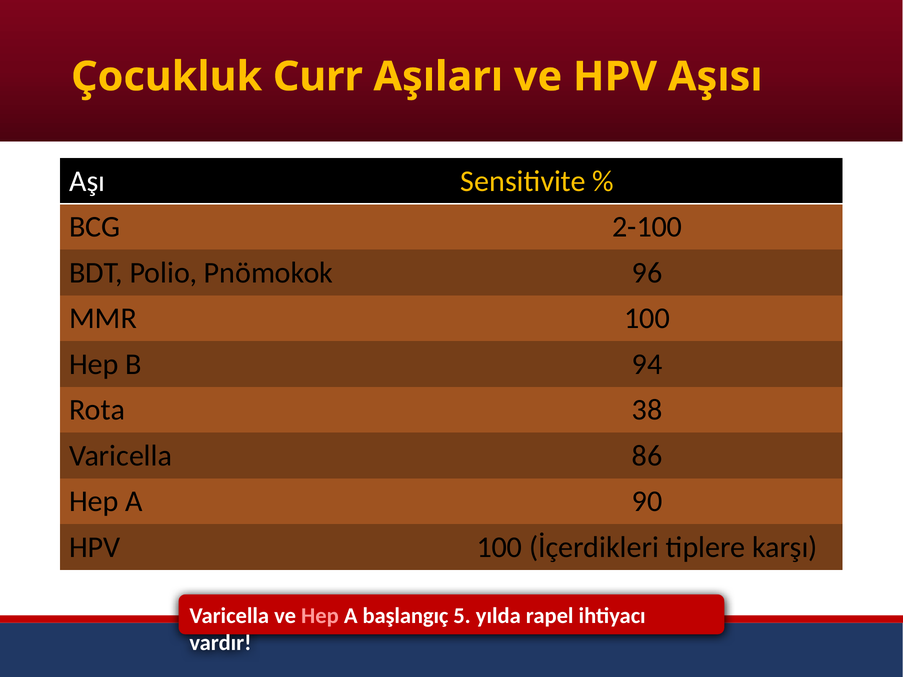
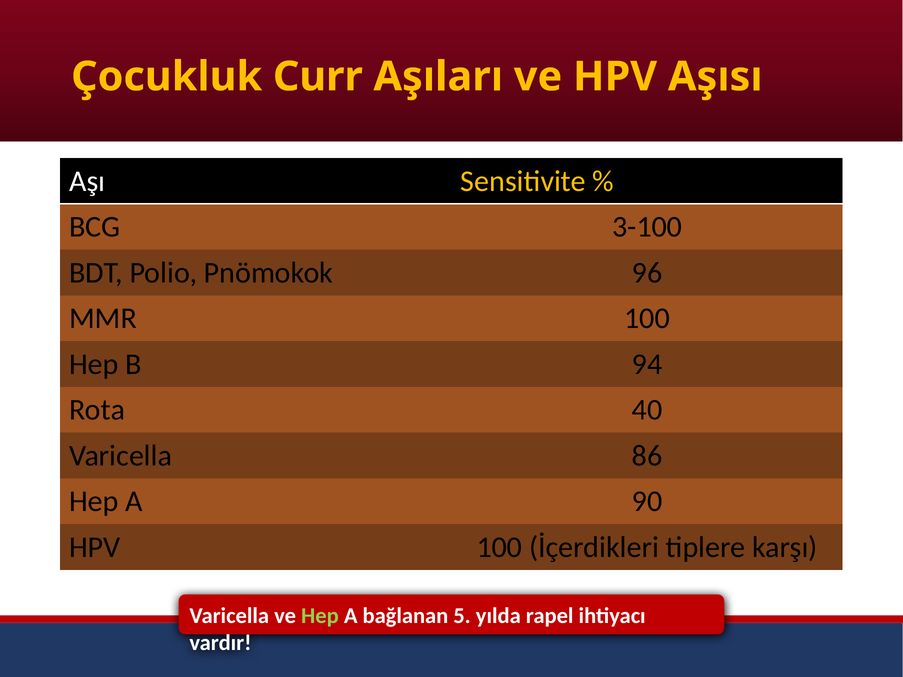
2-100: 2-100 -> 3-100 (647, 227)
38: 38 -> 40 (647, 410)
Hep colour: pink -> light green (320, 616)
başlangıç: başlangıç -> bağlanan (405, 616)
